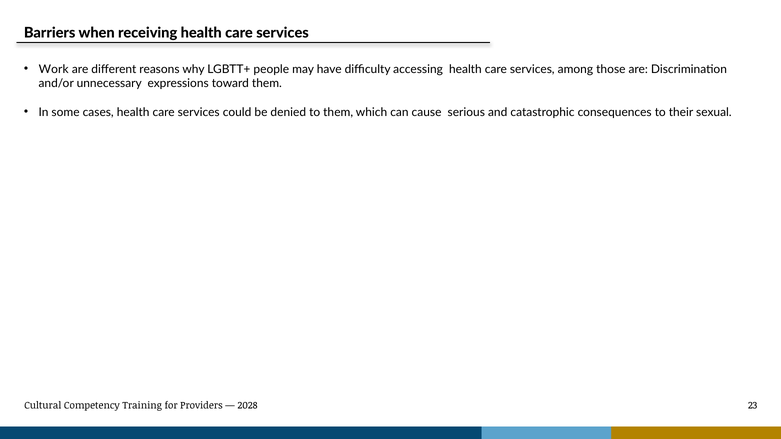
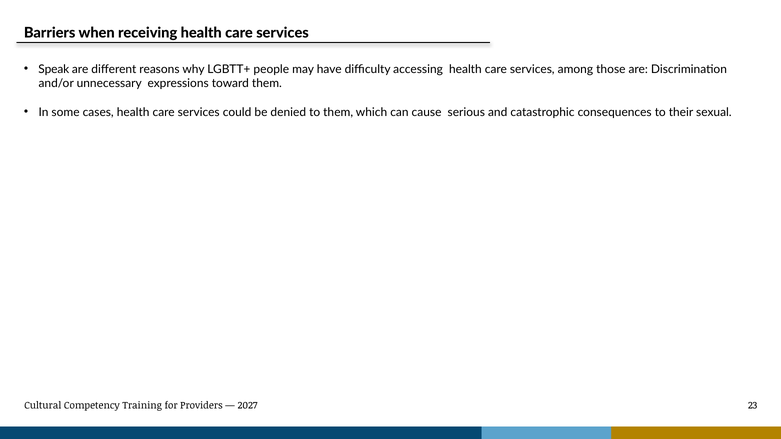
Work: Work -> Speak (54, 69)
2028: 2028 -> 2027 (248, 406)
